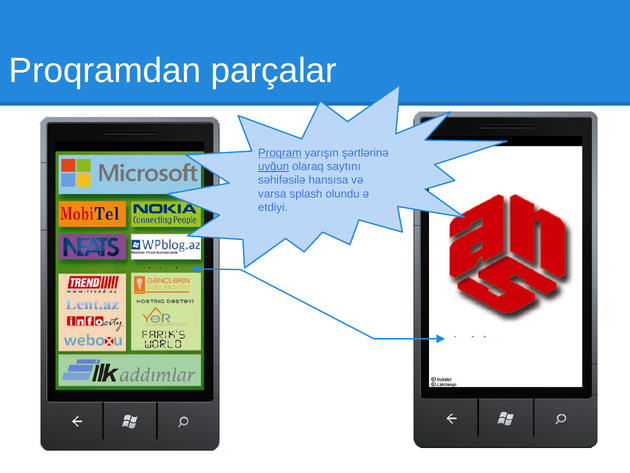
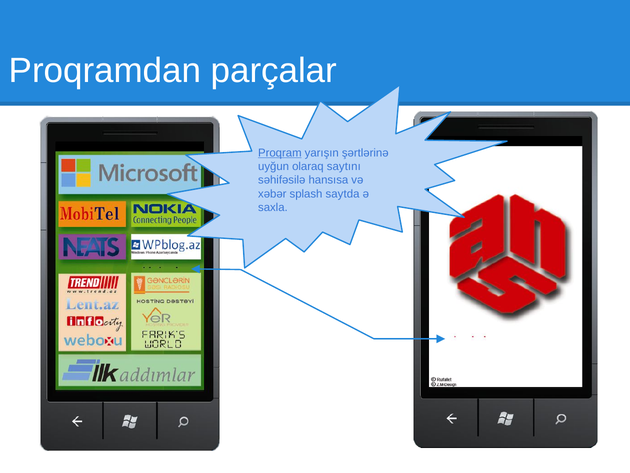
uyğun underline: present -> none (274, 166)
varsa: varsa -> xəbər (272, 194)
olundu: olundu -> saytda (343, 194)
etdiyi: etdiyi -> saxla (273, 207)
